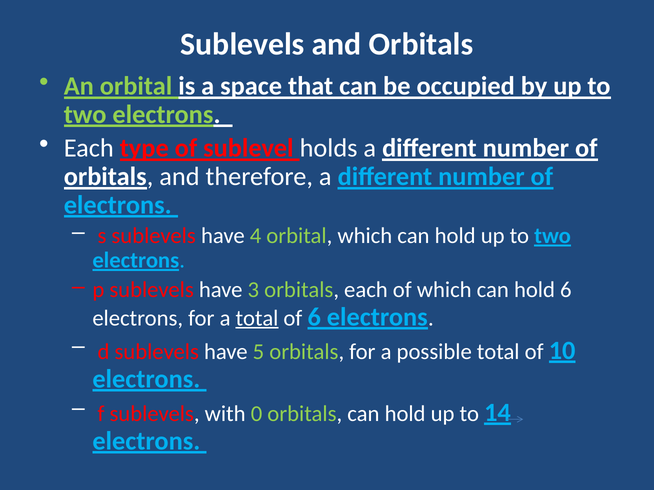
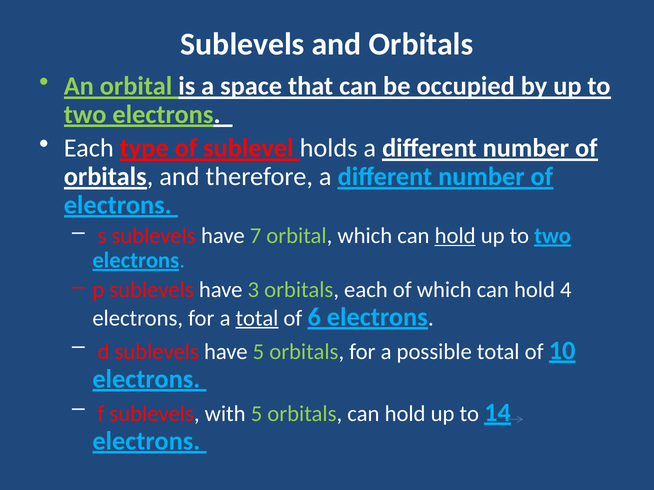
4: 4 -> 7 (256, 236)
hold underline: none -> present (455, 236)
hold 6: 6 -> 4 (566, 290)
with 0: 0 -> 5 (257, 414)
